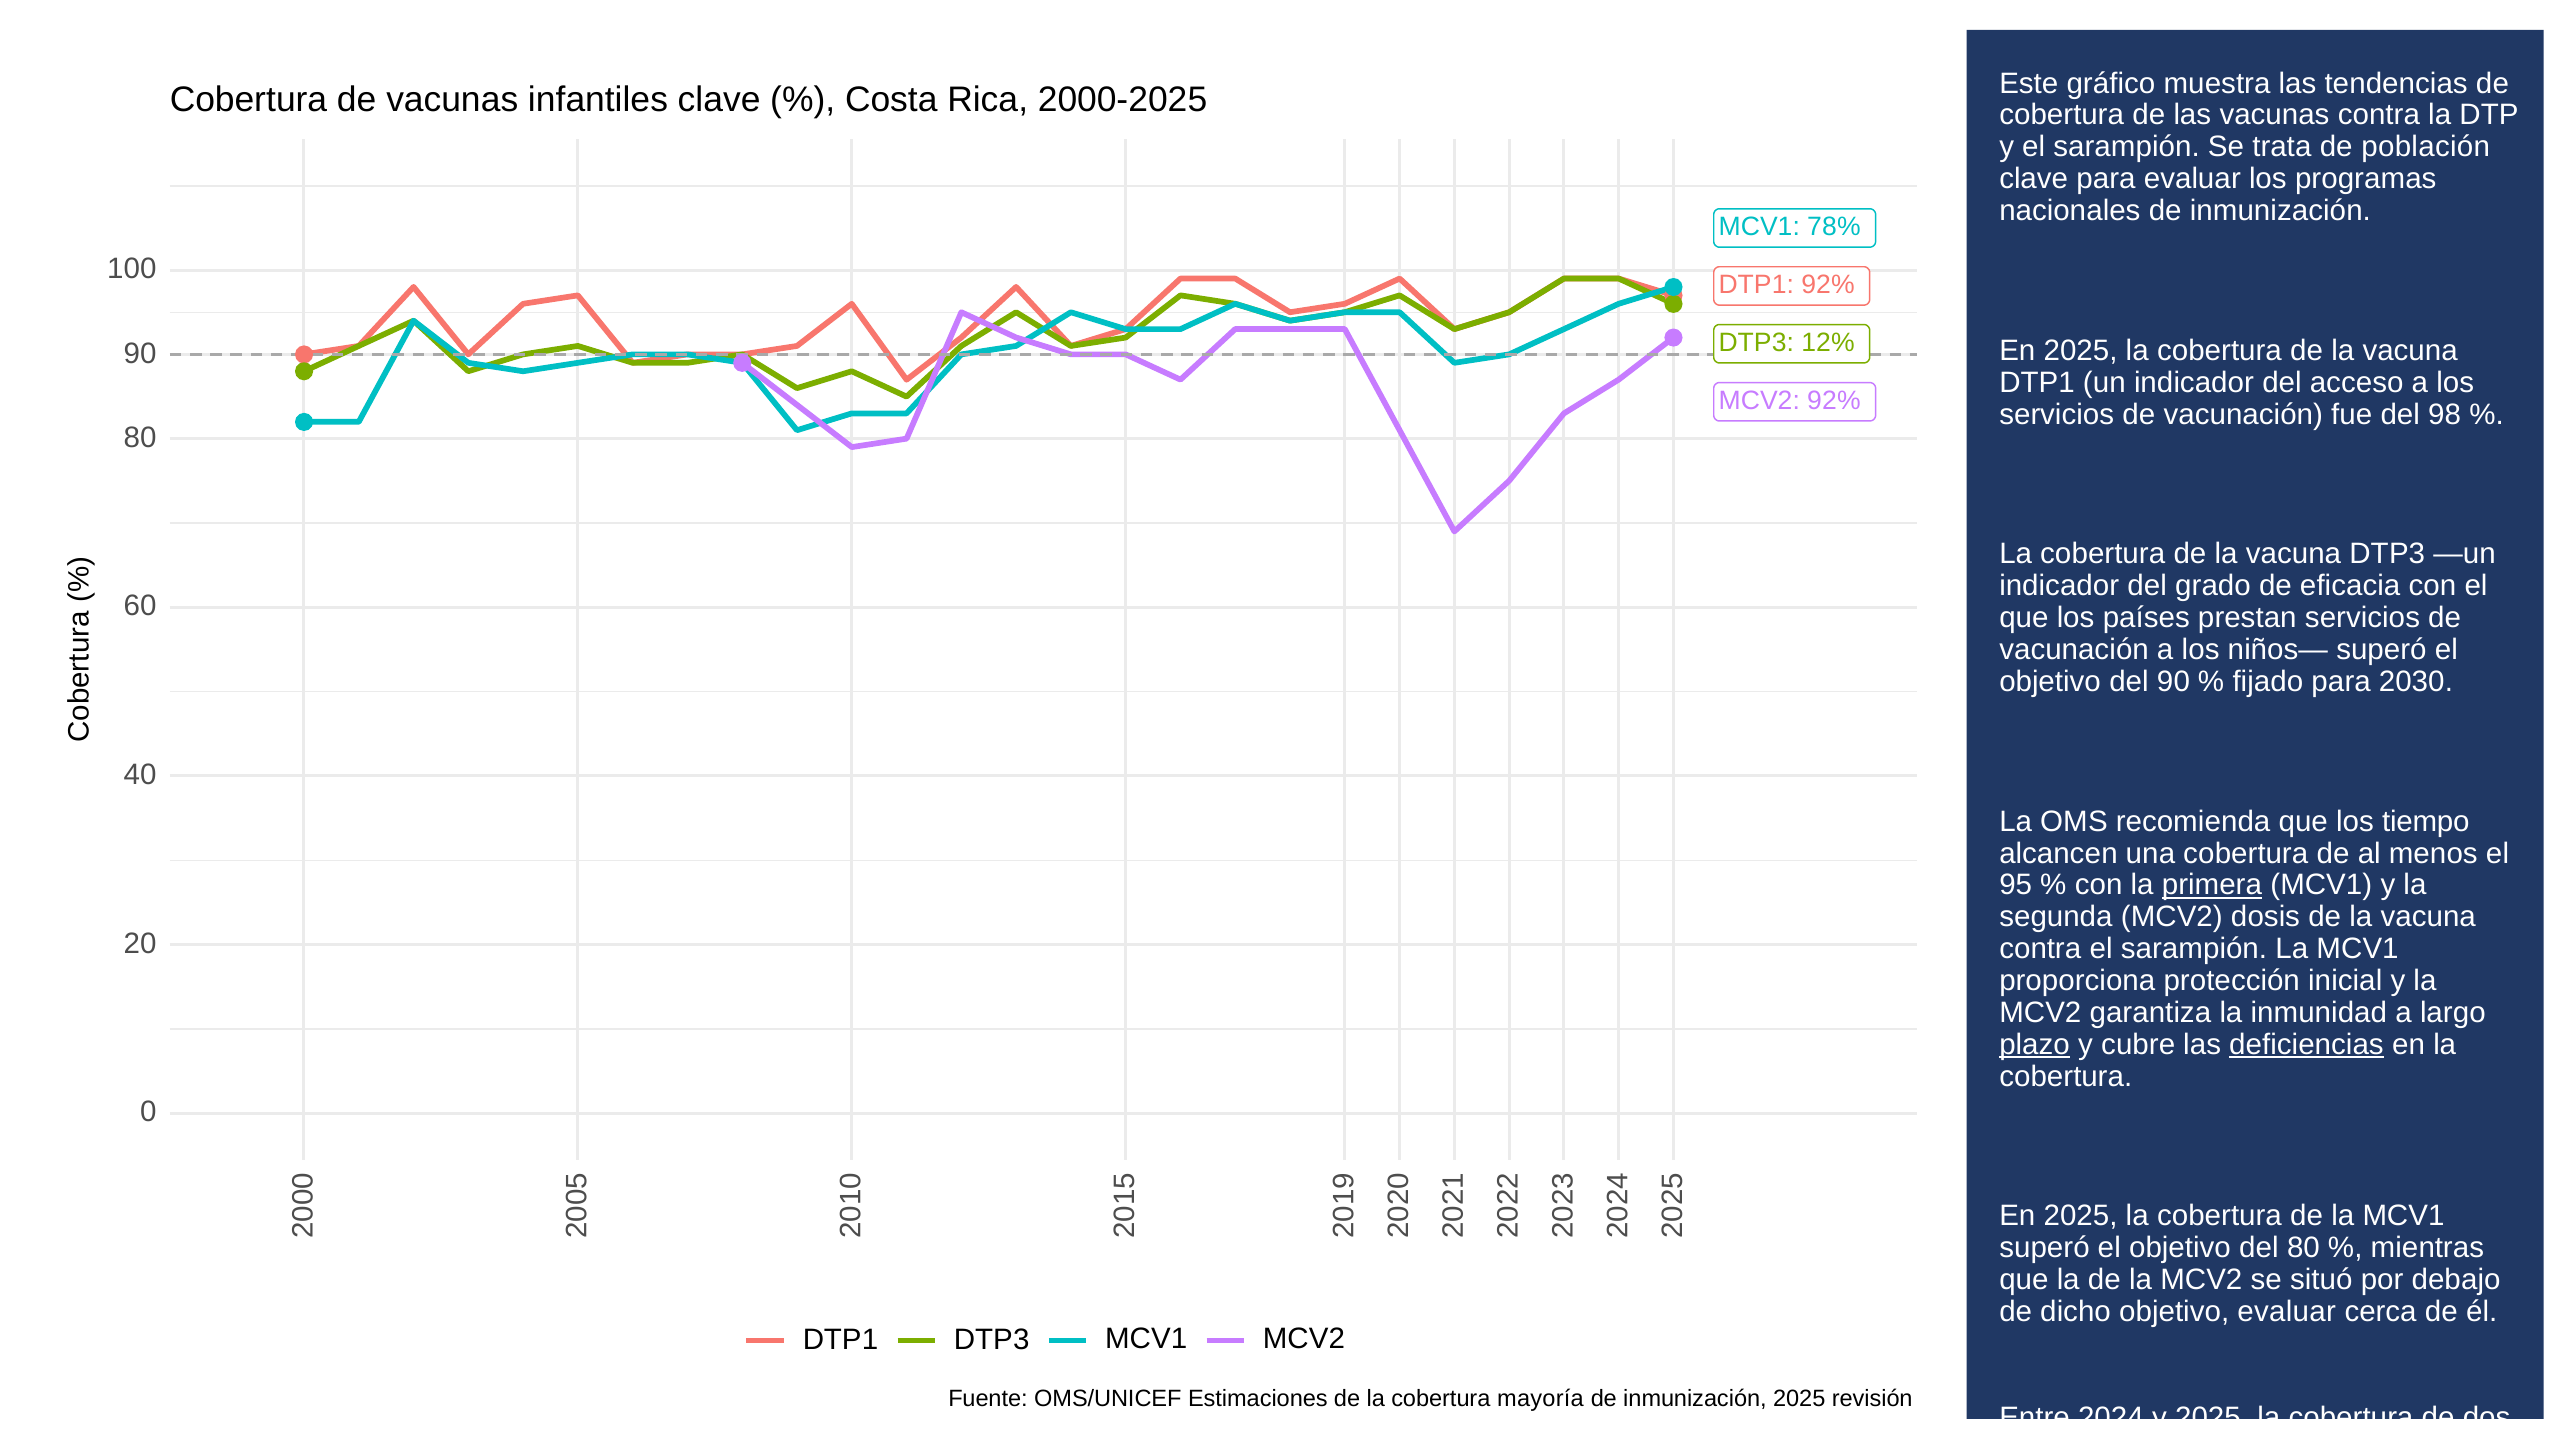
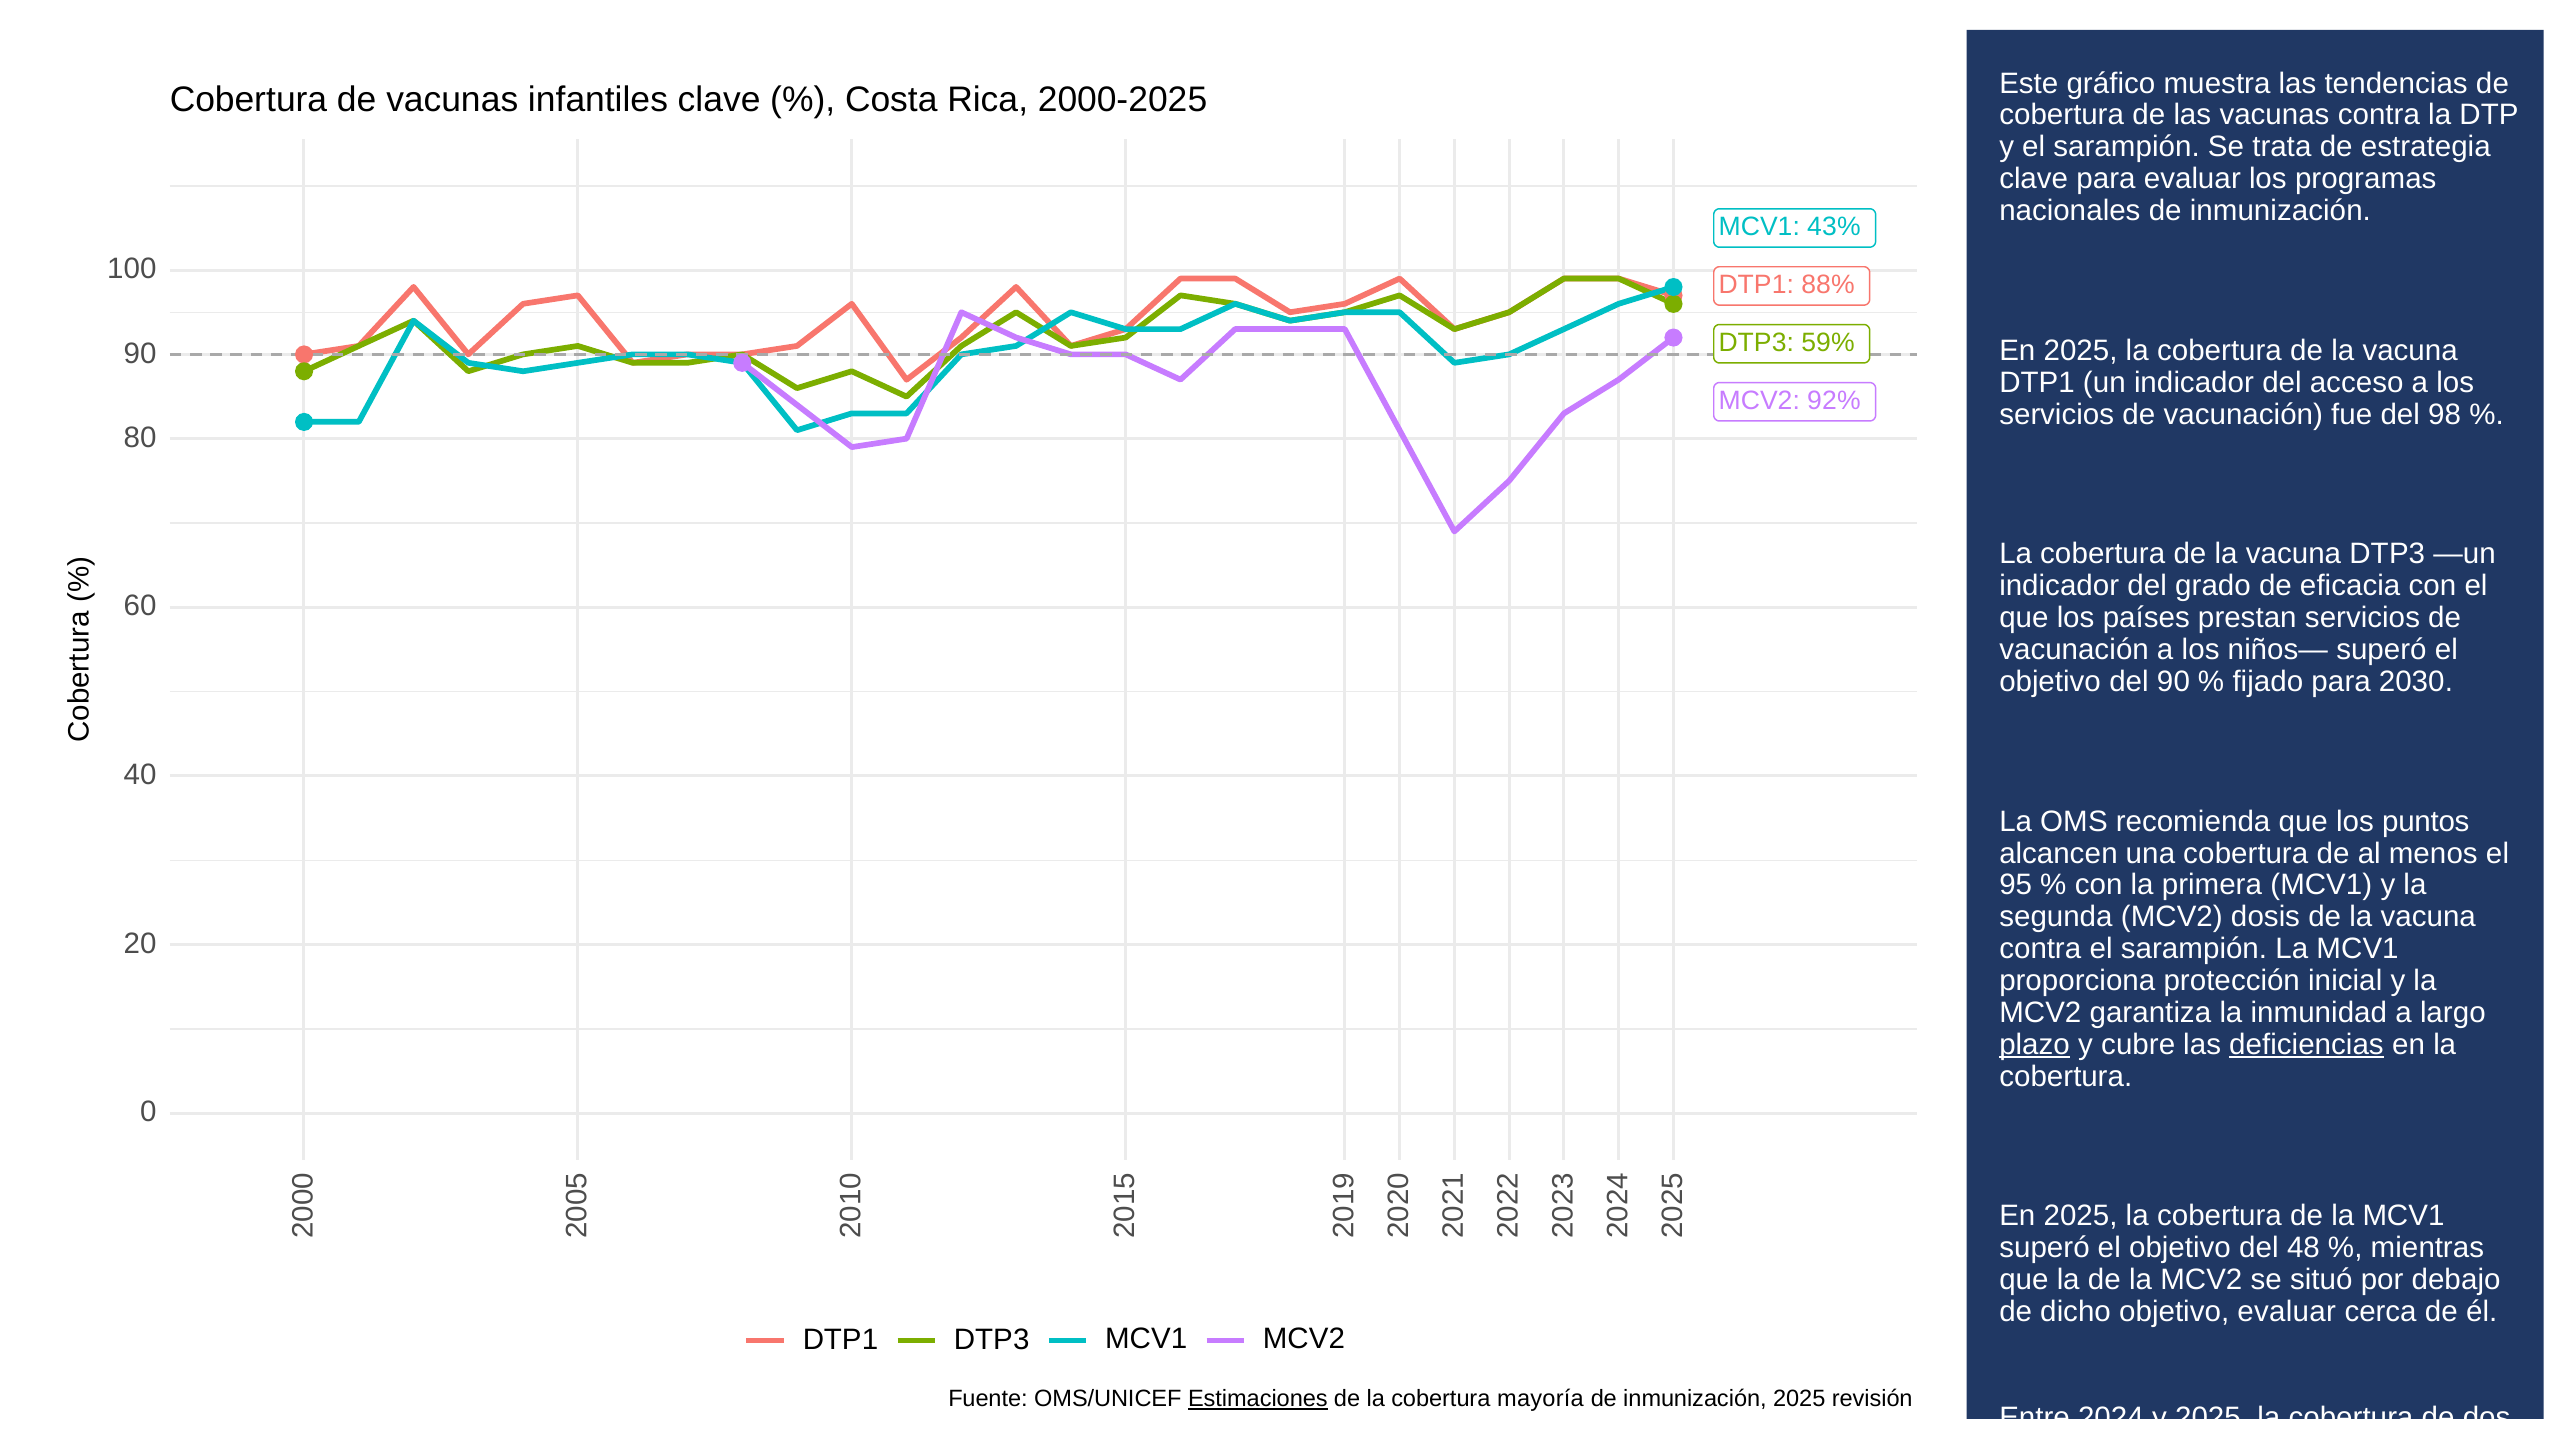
población: población -> estrategia (2426, 147)
78%: 78% -> 43% (1834, 227)
DTP1 92%: 92% -> 88% (1828, 285)
12%: 12% -> 59% (1828, 343)
tiempo: tiempo -> puntos (2426, 821)
primera underline: present -> none (2212, 885)
del 80: 80 -> 48 (2303, 1248)
Estimaciones underline: none -> present (1258, 1399)
